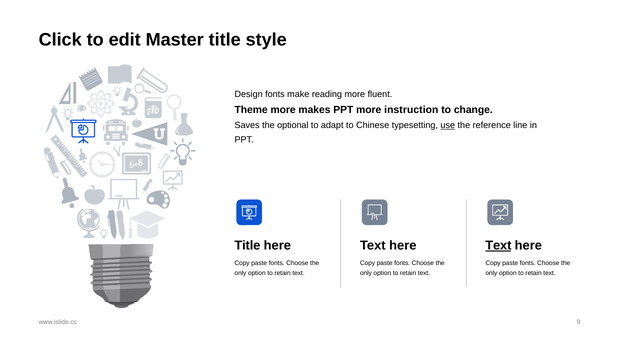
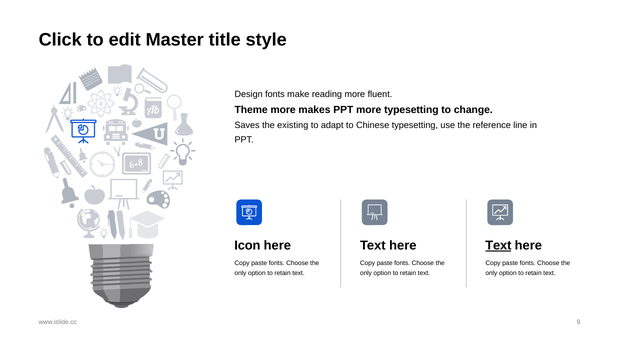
more instruction: instruction -> typesetting (411, 110)
optional: optional -> existing (293, 125)
use underline: present -> none (448, 125)
Title: Title -> Icon (247, 246)
